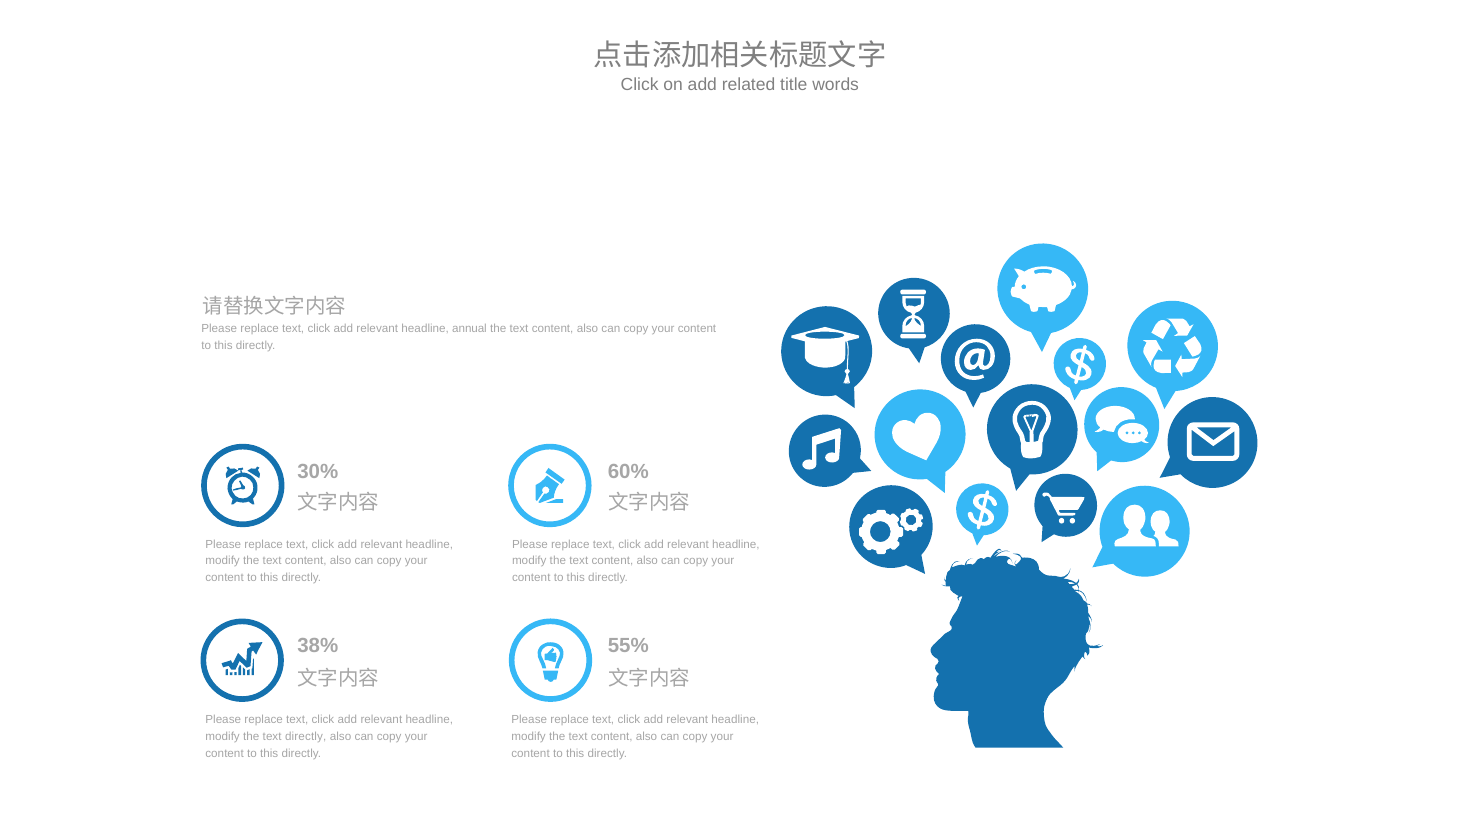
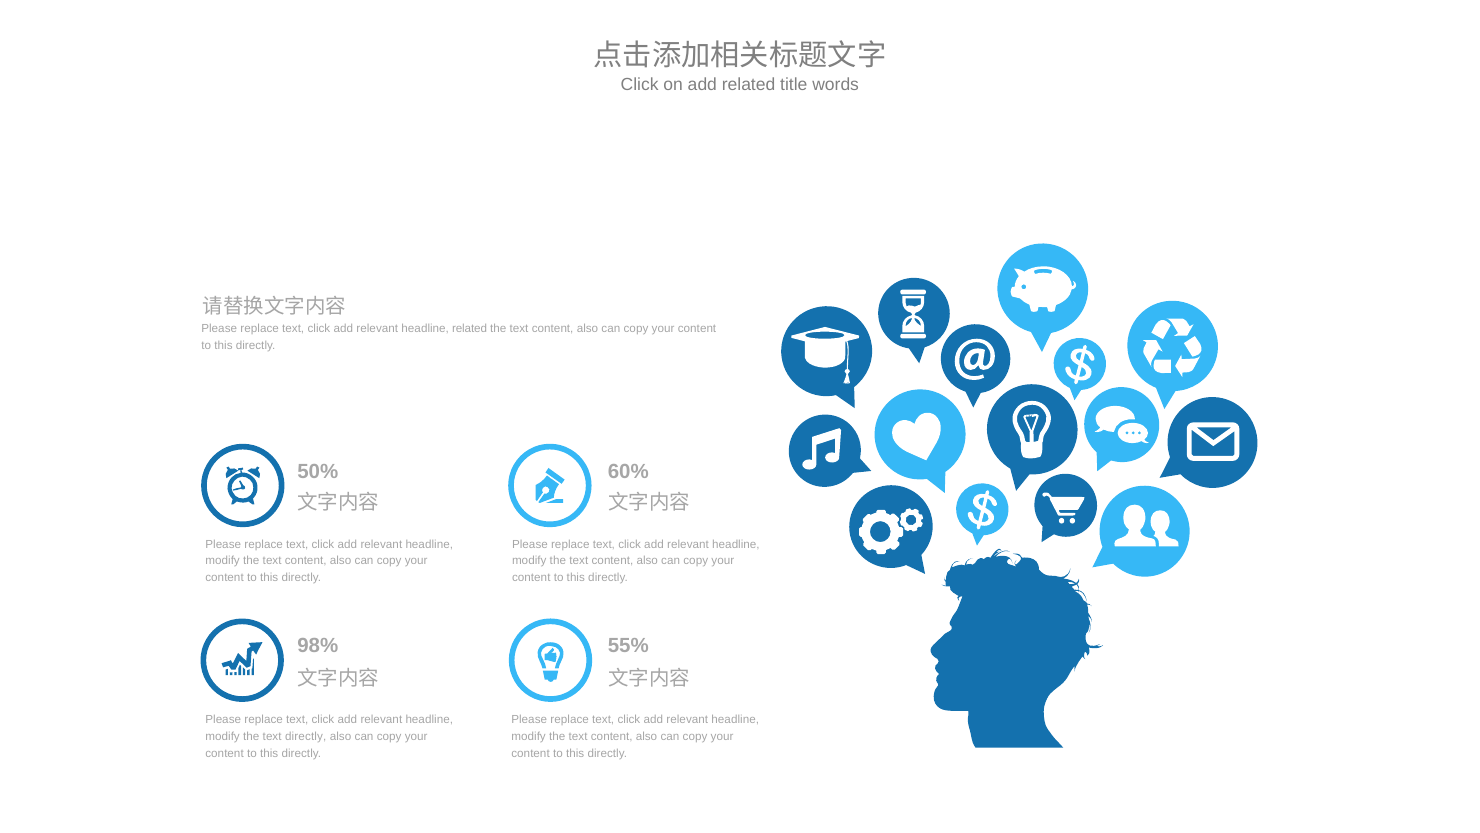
headline annual: annual -> related (470, 329)
30%: 30% -> 50% (318, 472)
38%: 38% -> 98% (318, 646)
